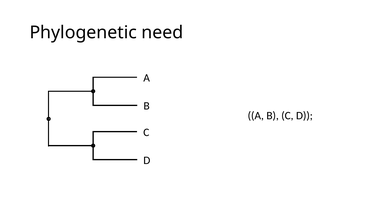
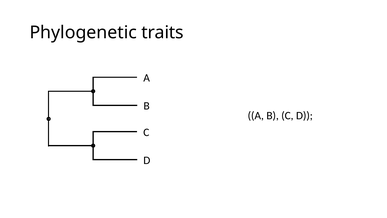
need: need -> traits (163, 33)
